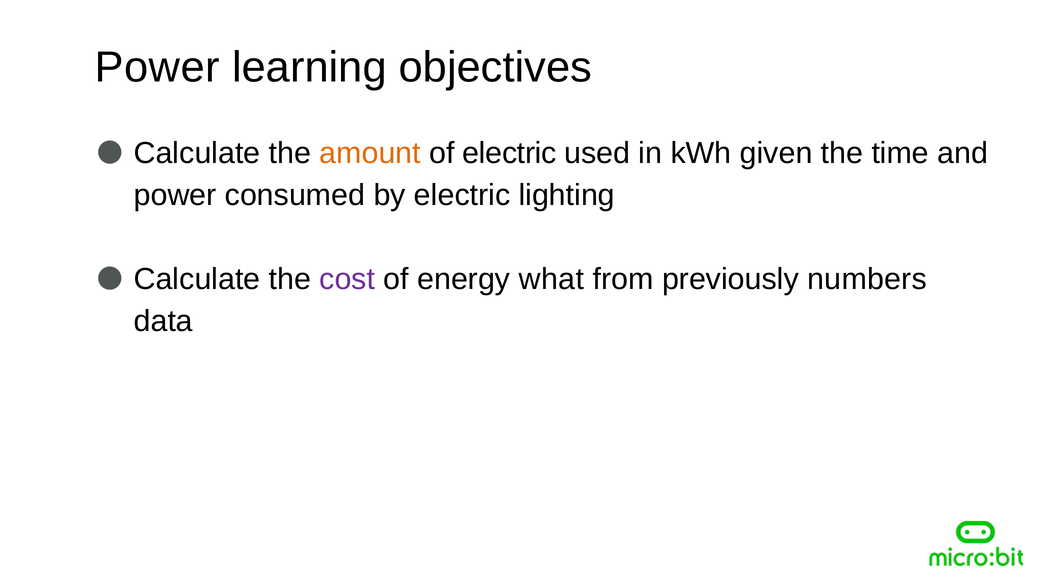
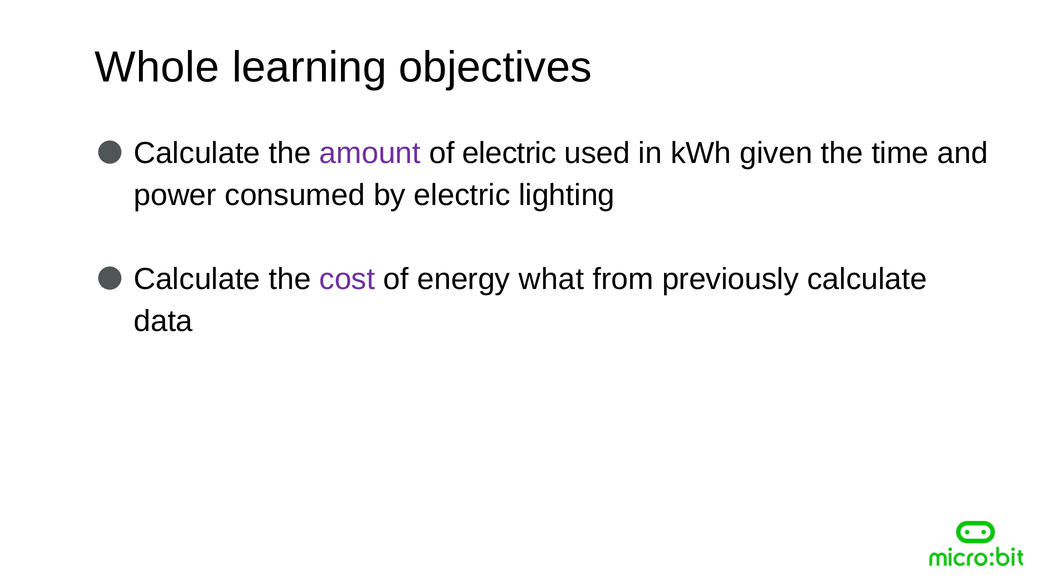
Power: Power -> Whole (157, 68)
amount colour: orange -> purple (370, 153)
previously numbers: numbers -> calculate (867, 279)
